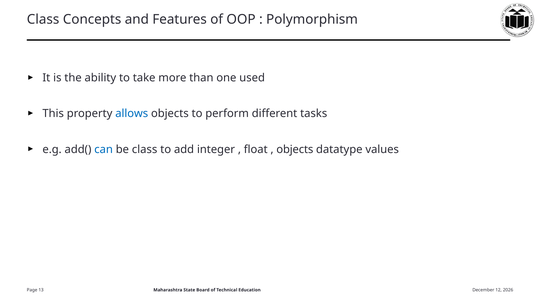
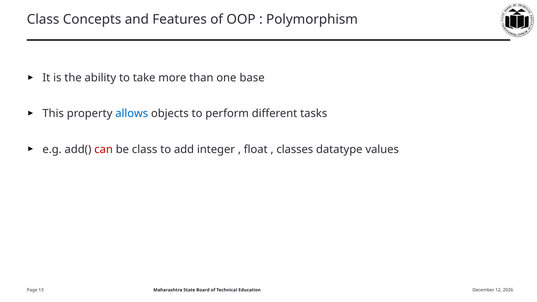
used: used -> base (252, 78)
can colour: blue -> red (104, 149)
objects: objects -> classes (295, 149)
